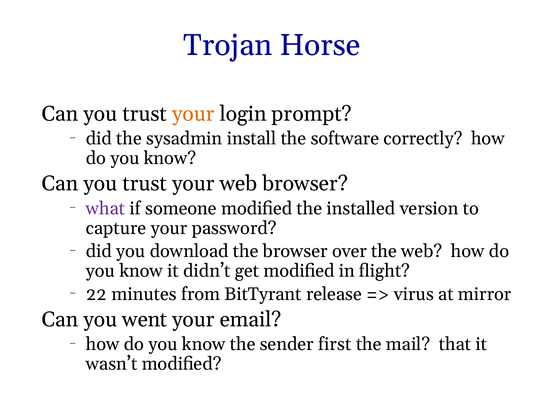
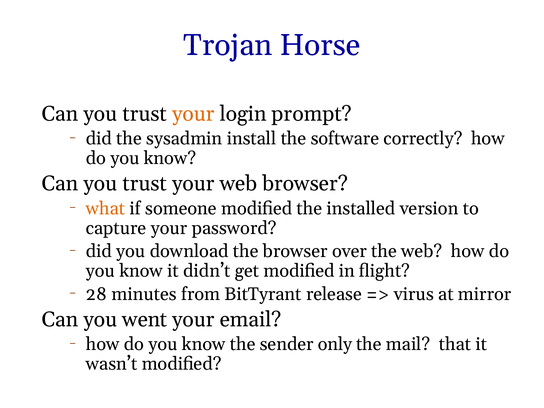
what colour: purple -> orange (106, 208)
22: 22 -> 28 (96, 294)
first: first -> only (335, 344)
